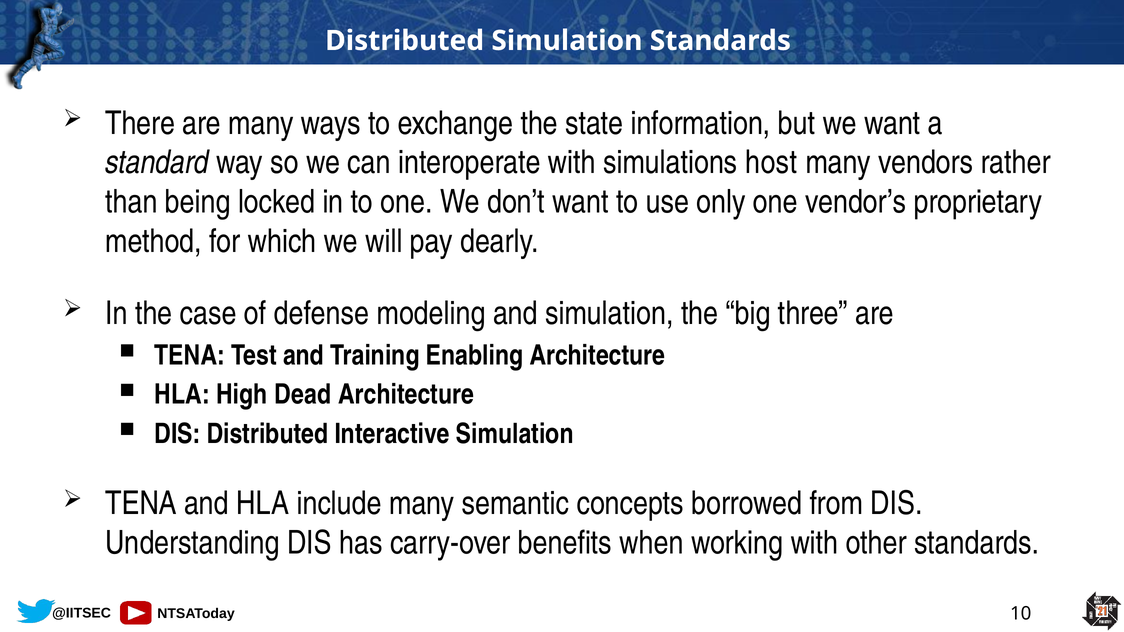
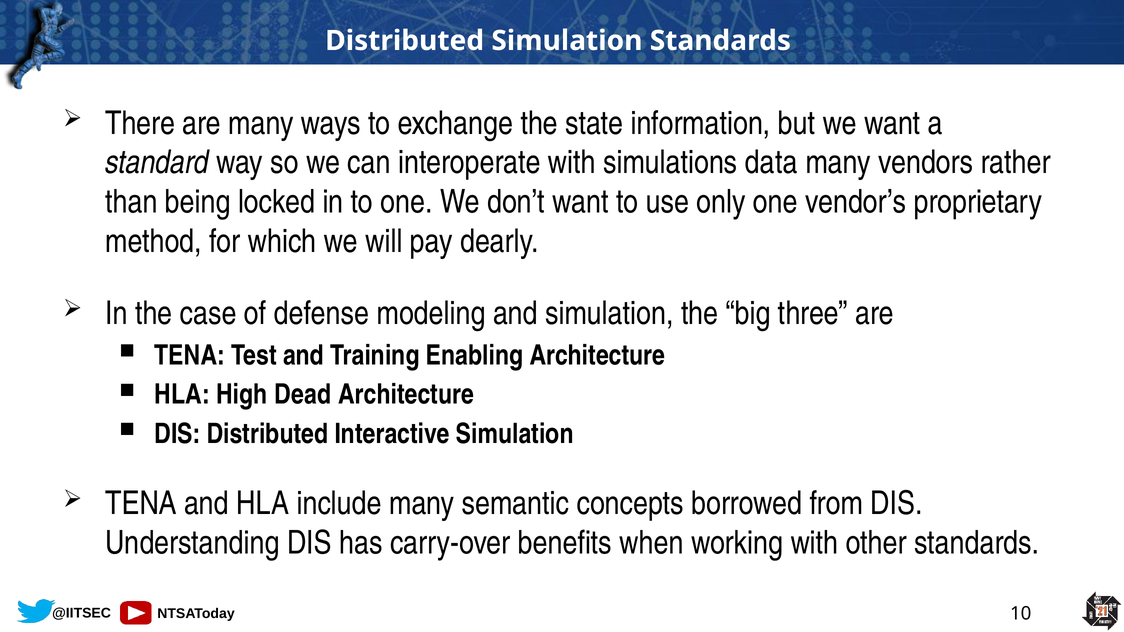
host: host -> data (771, 163)
